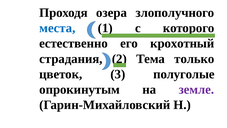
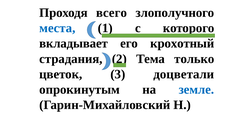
озера: озера -> всего (112, 13)
естественно: естественно -> вкладывает (74, 43)
полуголые: полуголые -> доцветали (184, 74)
земле colour: purple -> blue (196, 89)
